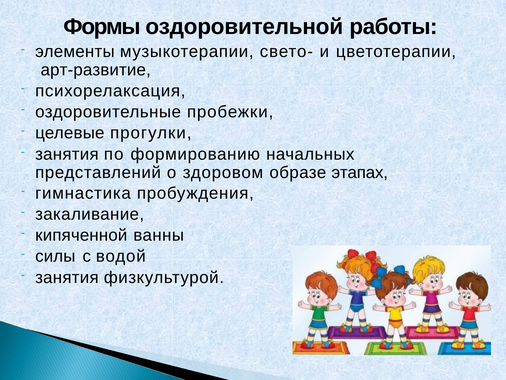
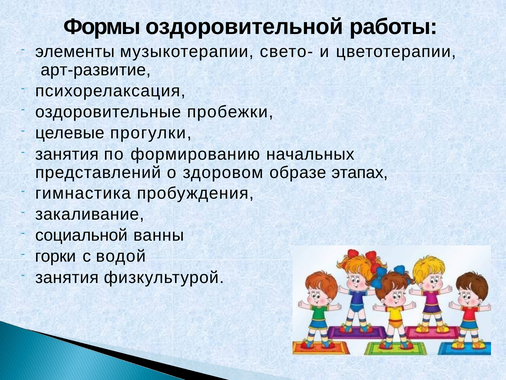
кипяченной: кипяченной -> социальной (81, 235)
силы: силы -> горки (55, 256)
